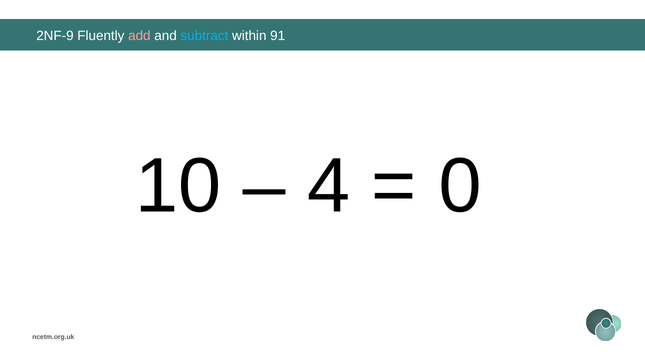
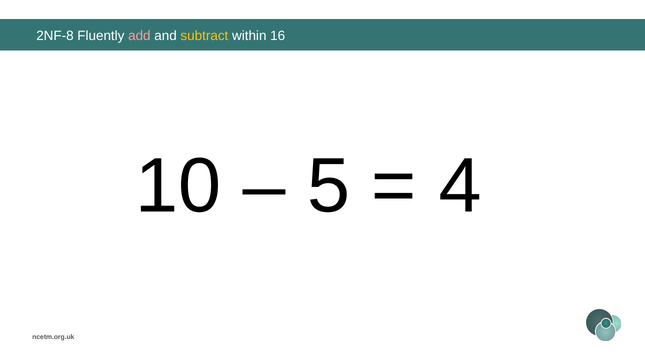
2NF-9: 2NF-9 -> 2NF-8 (55, 36)
subtract colour: light blue -> yellow (204, 36)
91: 91 -> 16 (278, 36)
4: 4 -> 5 (329, 186)
0: 0 -> 4 (460, 186)
